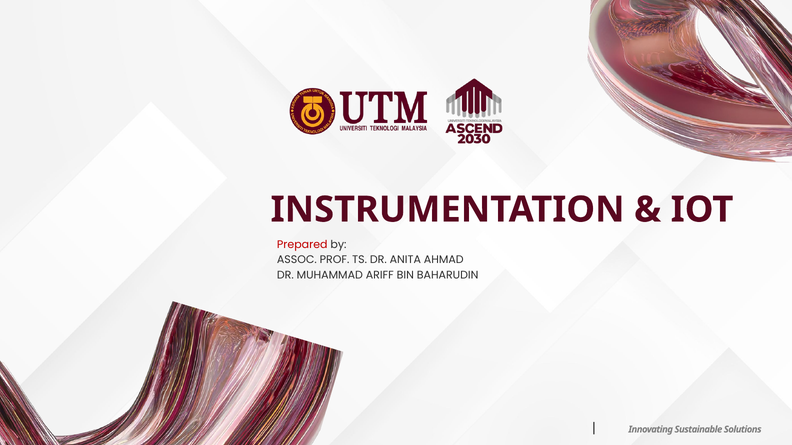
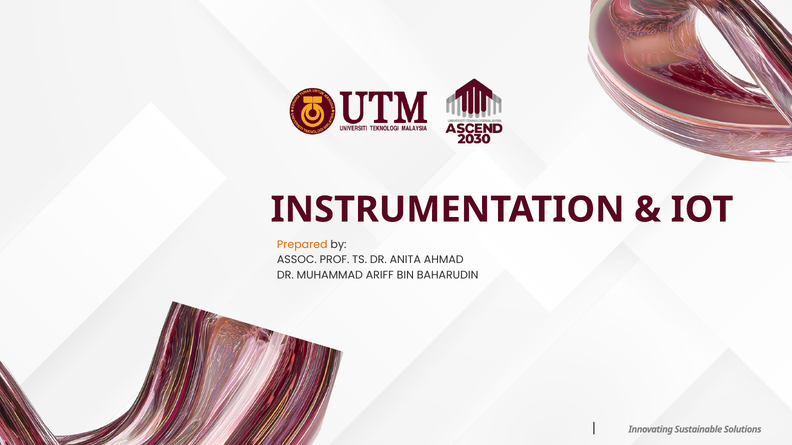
Prepared colour: red -> orange (302, 245)
